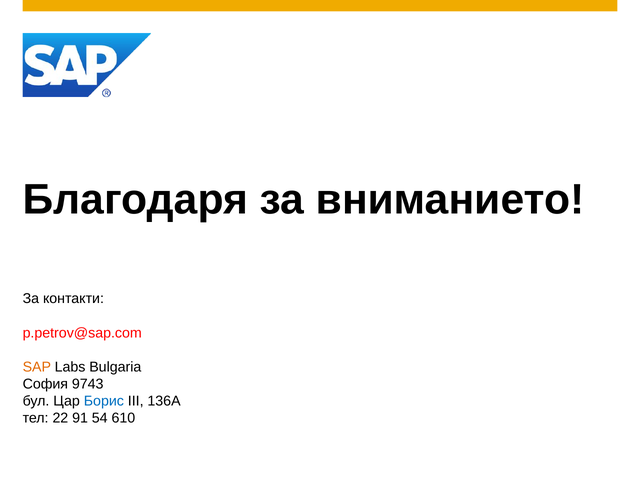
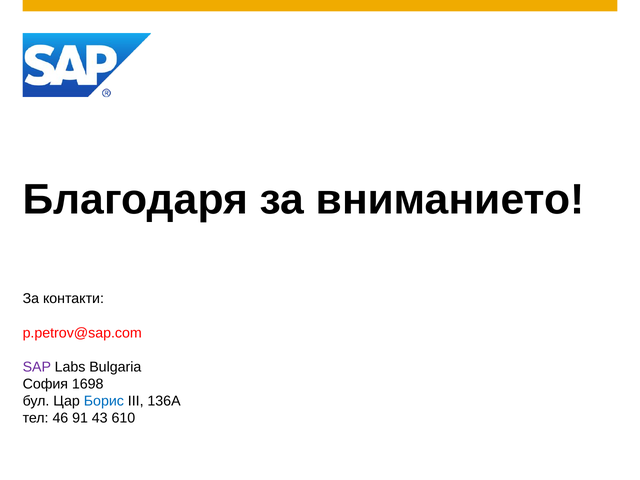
SAP colour: orange -> purple (37, 367)
9743: 9743 -> 1698 (88, 384)
22: 22 -> 46 (60, 418)
54: 54 -> 43 (100, 418)
